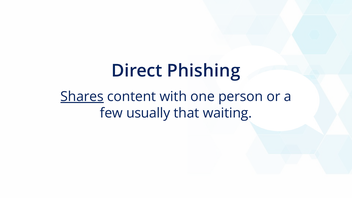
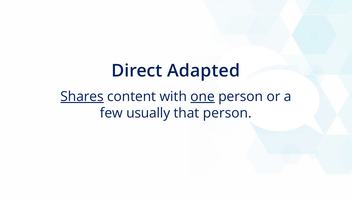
Phishing: Phishing -> Adapted (204, 71)
one underline: none -> present (203, 97)
that waiting: waiting -> person (227, 113)
